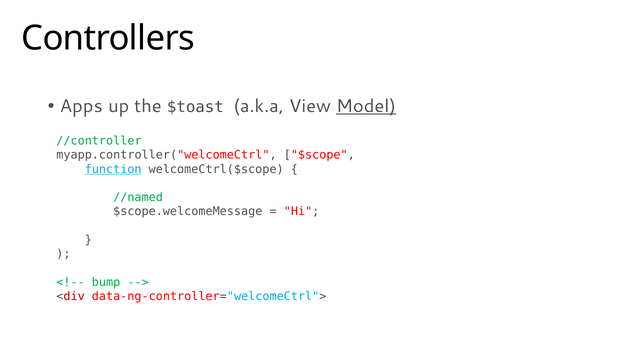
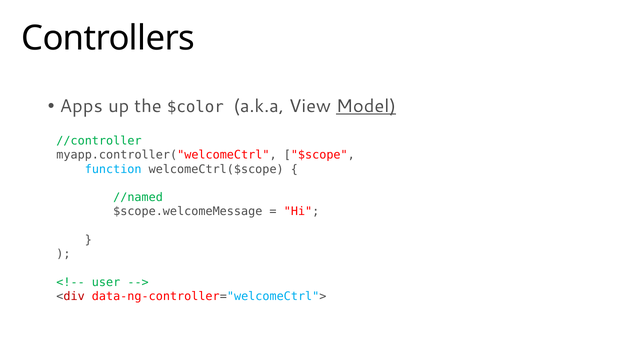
$toast: $toast -> $color (195, 107)
function underline: present -> none (113, 169)
bump: bump -> user (106, 283)
